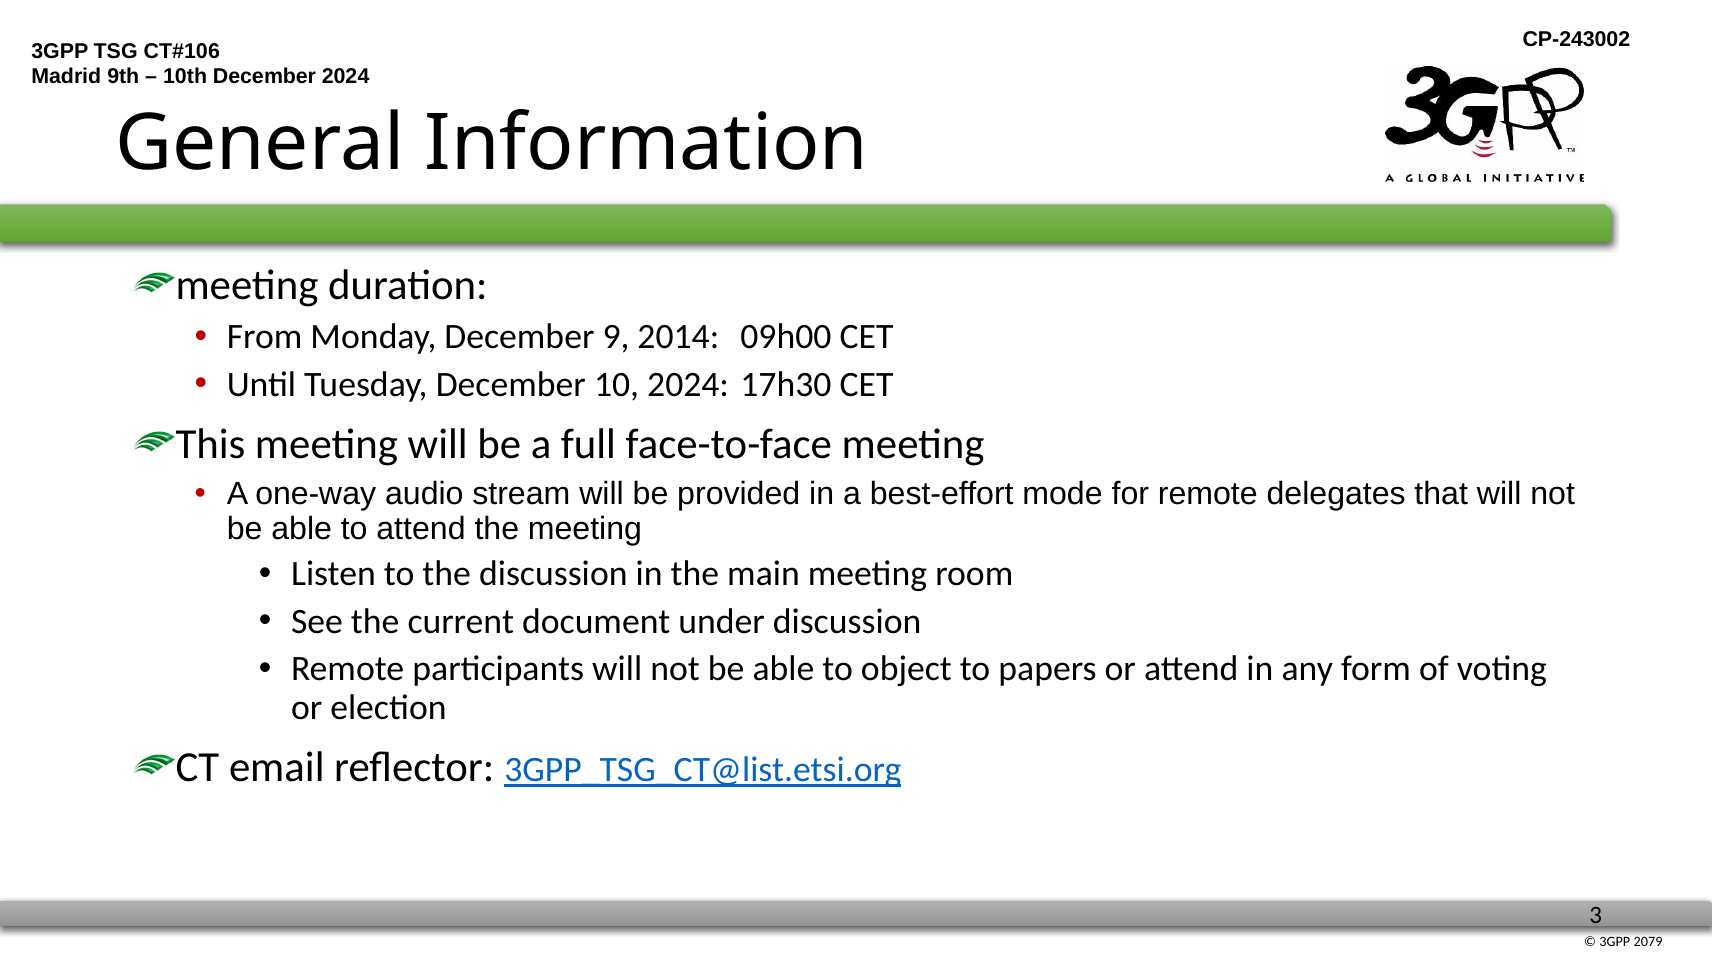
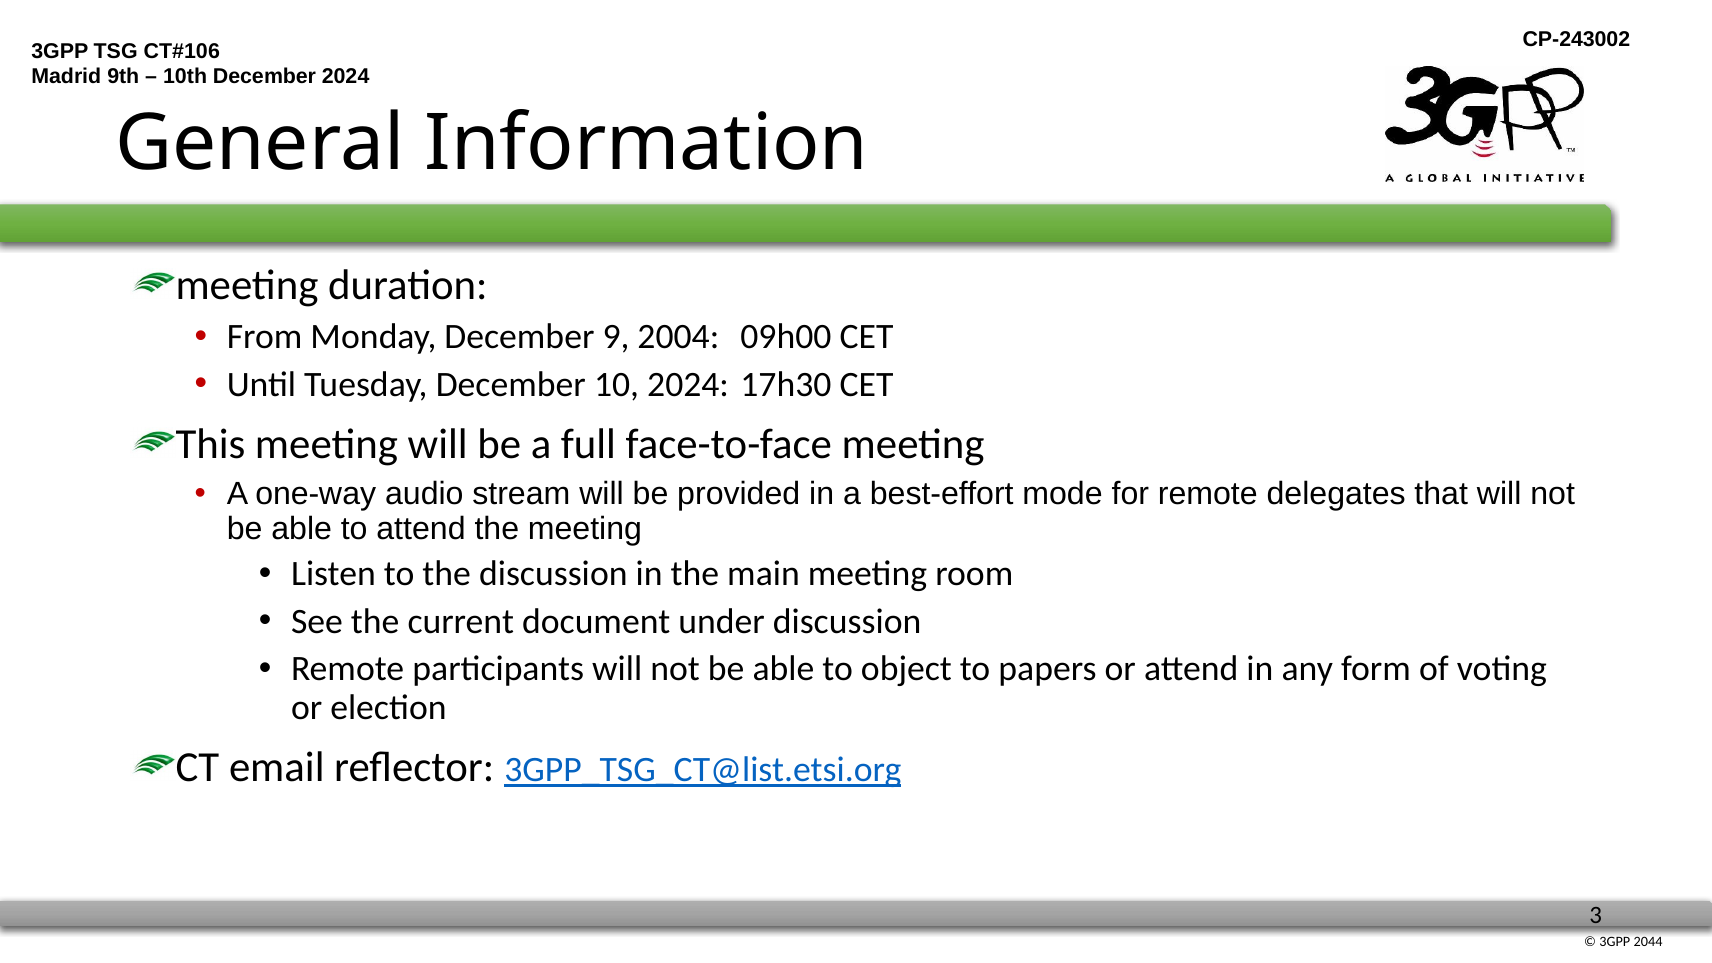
2014: 2014 -> 2004 (678, 337)
2079: 2079 -> 2044 (1648, 942)
